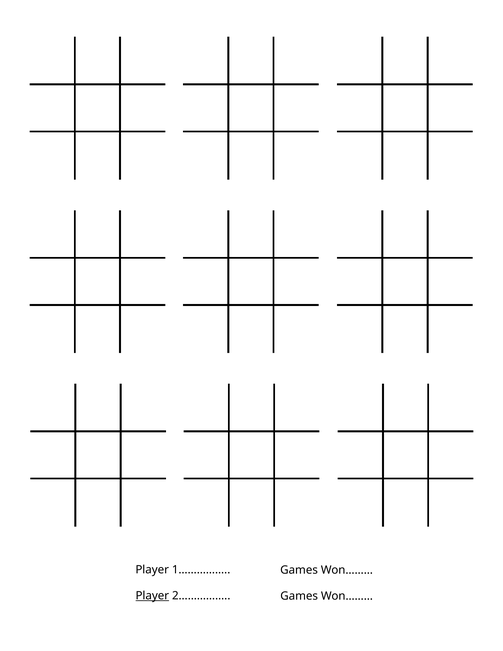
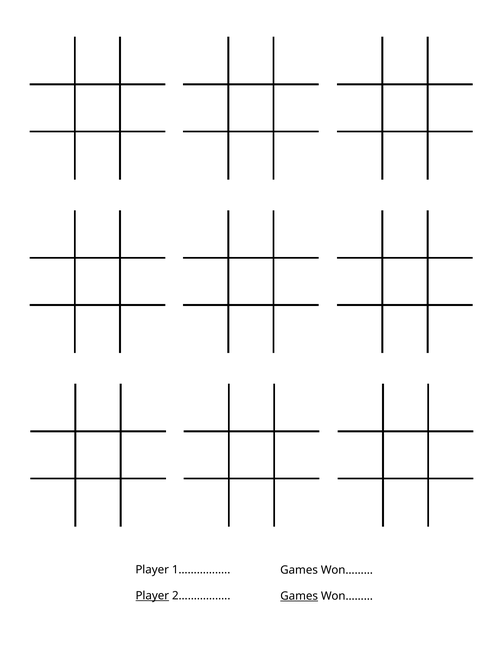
Games underline: none -> present (299, 596)
